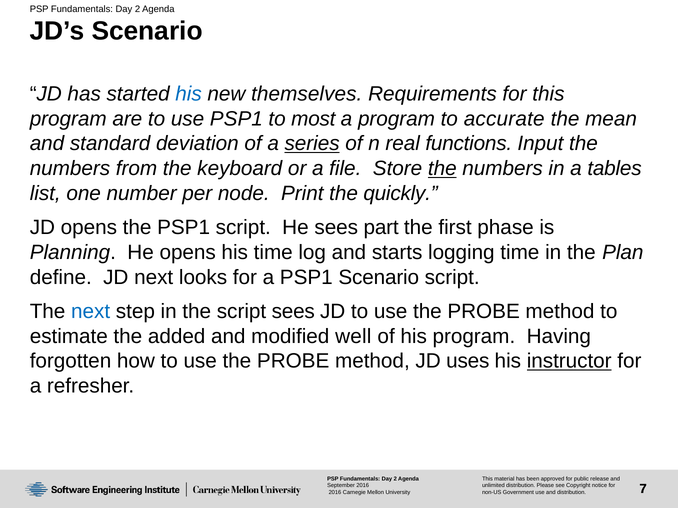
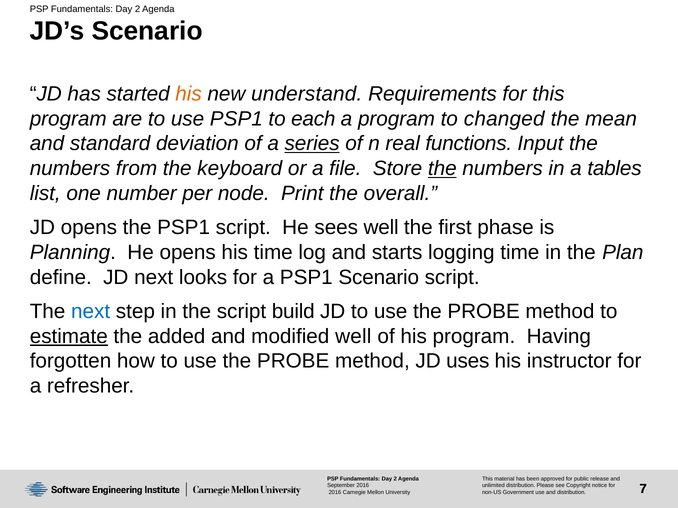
his colour: blue -> orange (189, 94)
themselves: themselves -> understand (307, 94)
most: most -> each (313, 119)
accurate: accurate -> changed (504, 119)
quickly: quickly -> overall (400, 193)
sees part: part -> well (381, 228)
script sees: sees -> build (293, 312)
estimate underline: none -> present (69, 337)
instructor underline: present -> none (569, 361)
